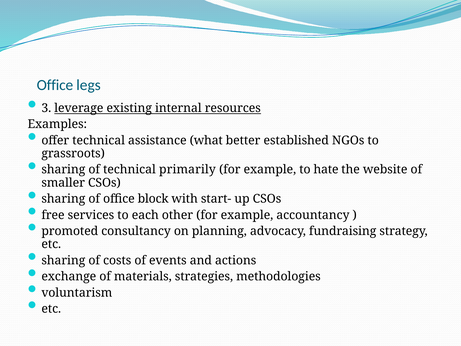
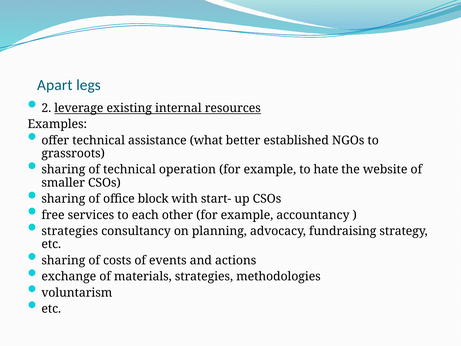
Office: Office -> Apart (55, 85)
3: 3 -> 2 (46, 108)
primarily: primarily -> operation (187, 169)
promoted: promoted -> strategies (70, 231)
